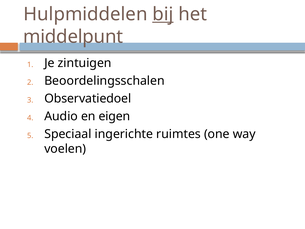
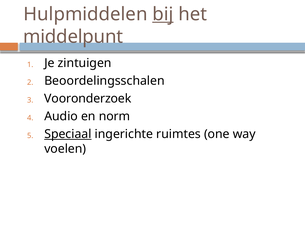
Observatiedoel: Observatiedoel -> Vooronderzoek (88, 99)
eigen: eigen -> norm (114, 116)
Speciaal underline: none -> present (68, 134)
